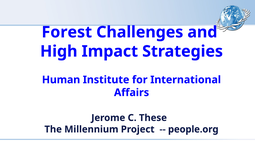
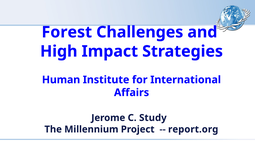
These: These -> Study (153, 117)
people.org: people.org -> report.org (193, 129)
